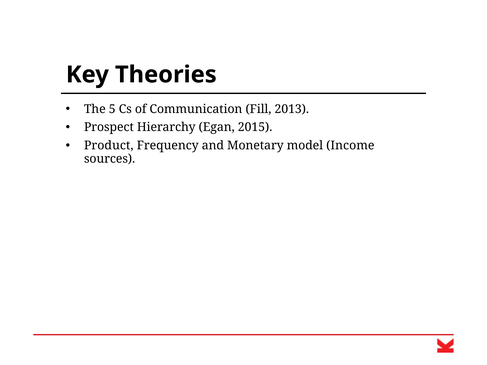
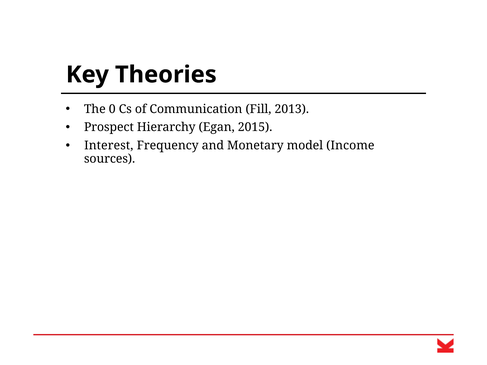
5: 5 -> 0 (112, 109)
Product: Product -> Interest (109, 146)
